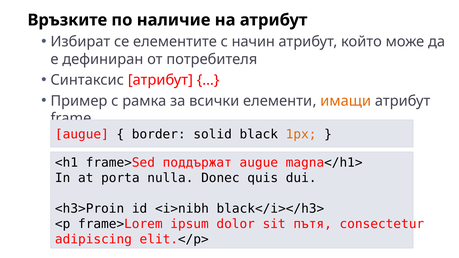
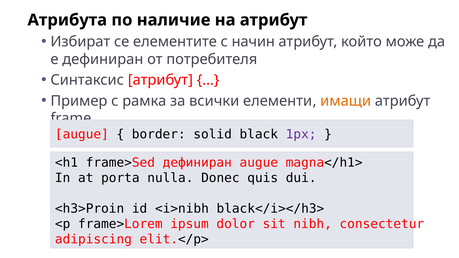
Връзките: Връзките -> Атрибута (67, 20)
1px colour: orange -> purple (301, 135)
frame>Sed поддържат: поддържат -> дефиниран (197, 163)
пътя: пътя -> nibh (313, 224)
